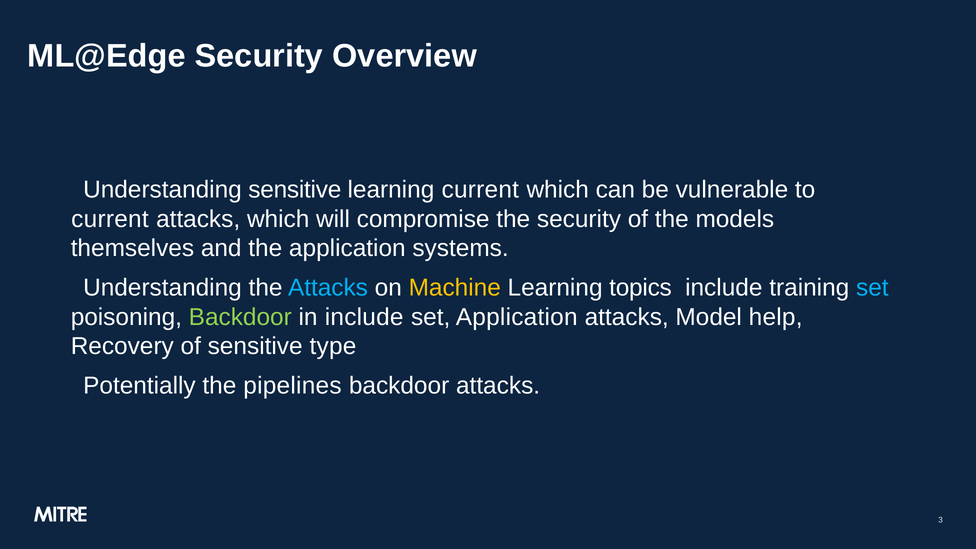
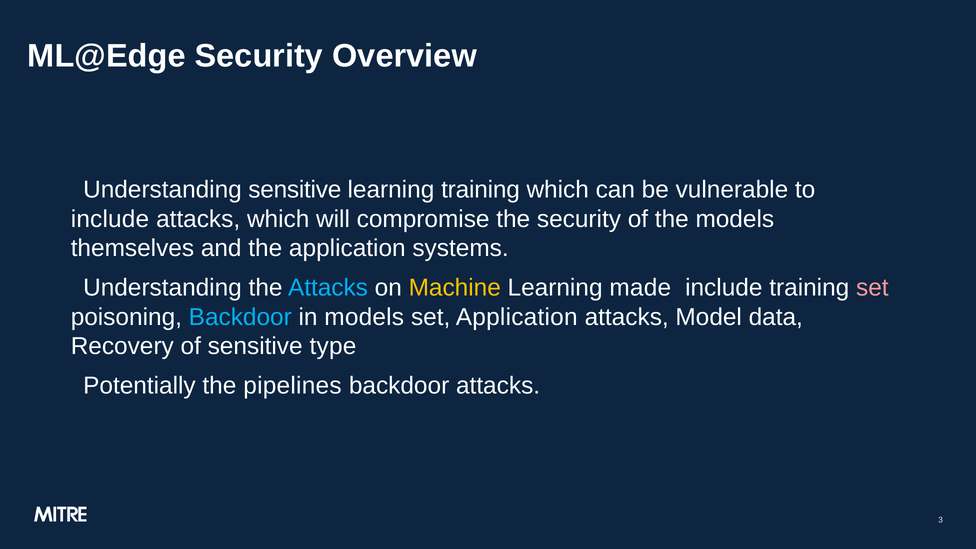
learning current: current -> training (481, 190)
current: current -> include (110, 219)
topics: topics -> made (640, 288)
set colour: light blue -> pink (872, 288)
Backdoor colour: light green -> light blue (240, 317)
in include: include -> models (364, 317)
help: help -> data (776, 317)
